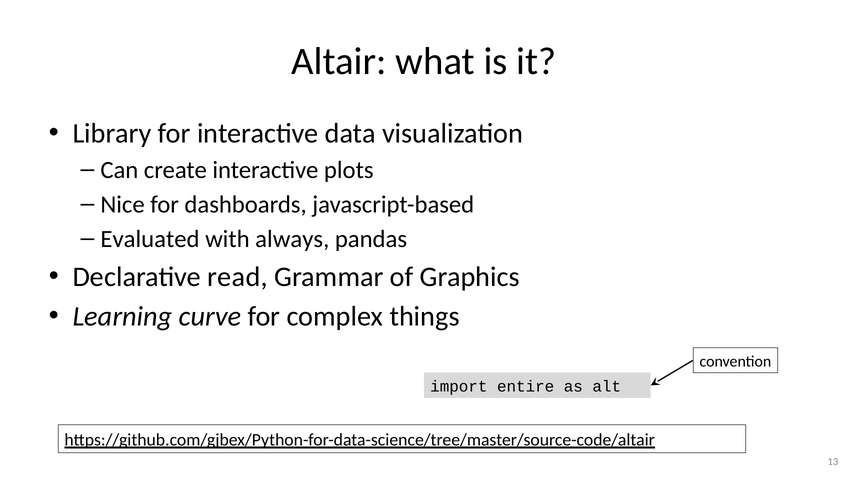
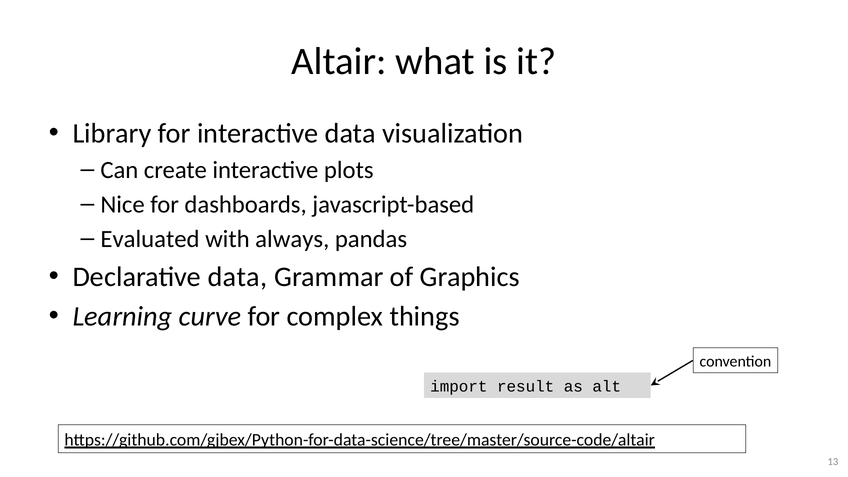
Declarative read: read -> data (238, 277)
entire: entire -> result (526, 386)
